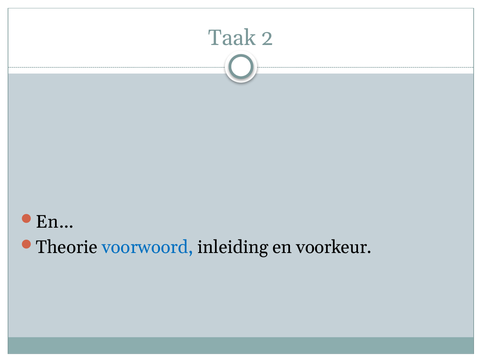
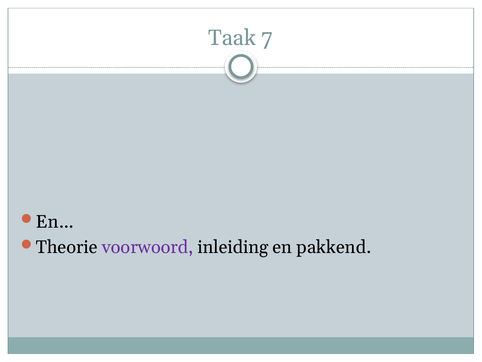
2: 2 -> 7 (267, 38)
voorwoord colour: blue -> purple (148, 247)
voorkeur: voorkeur -> pakkend (334, 247)
